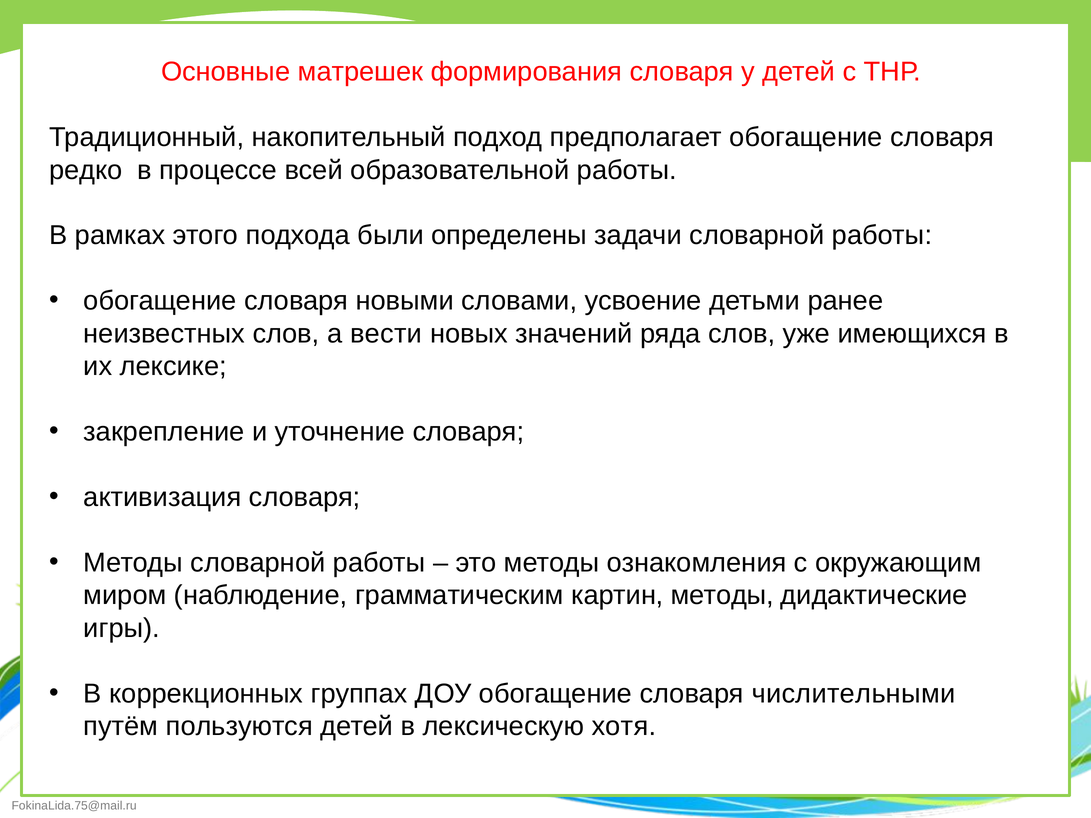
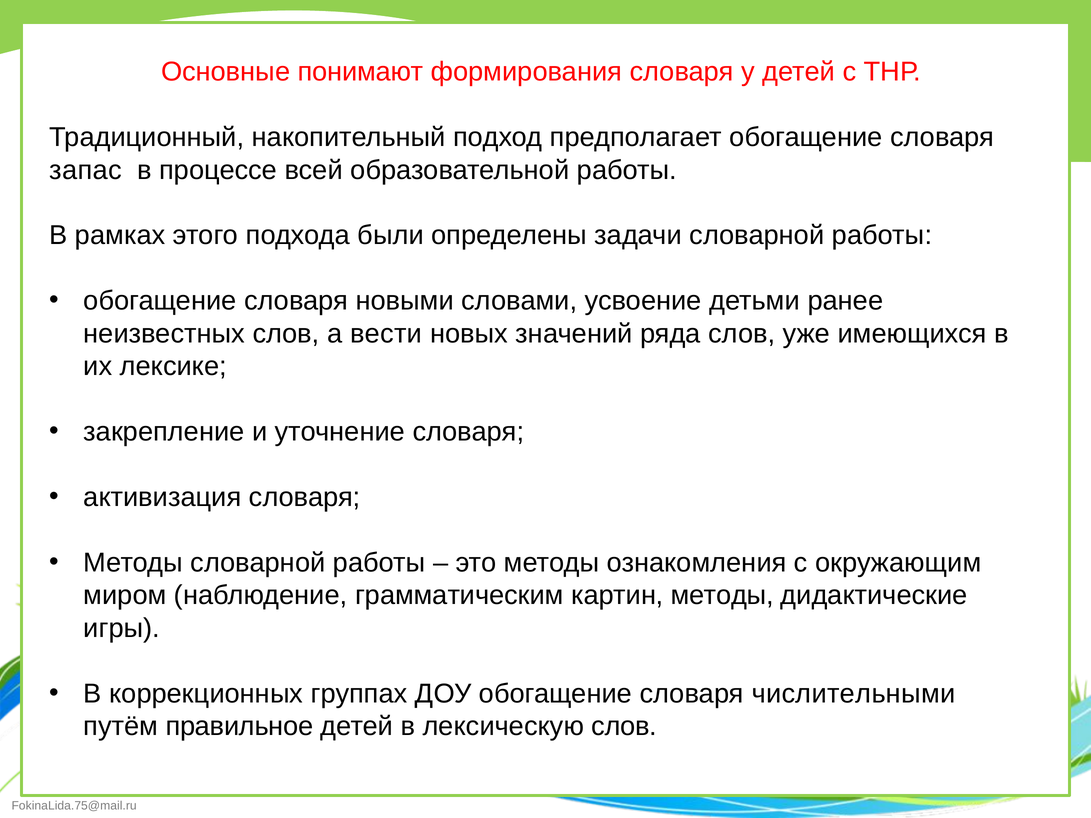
матрешек: матрешек -> понимают (361, 72)
редко: редко -> запас (86, 170)
пользуются: пользуются -> правильное (239, 726)
лексическую хотя: хотя -> слов (624, 726)
